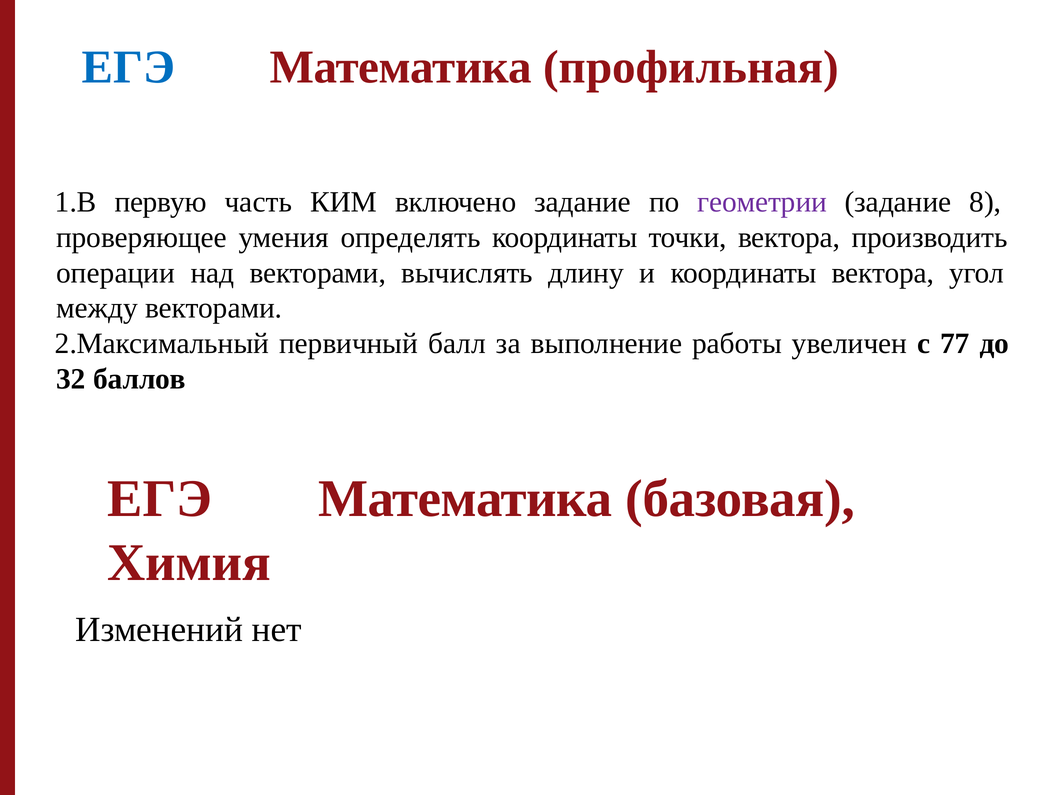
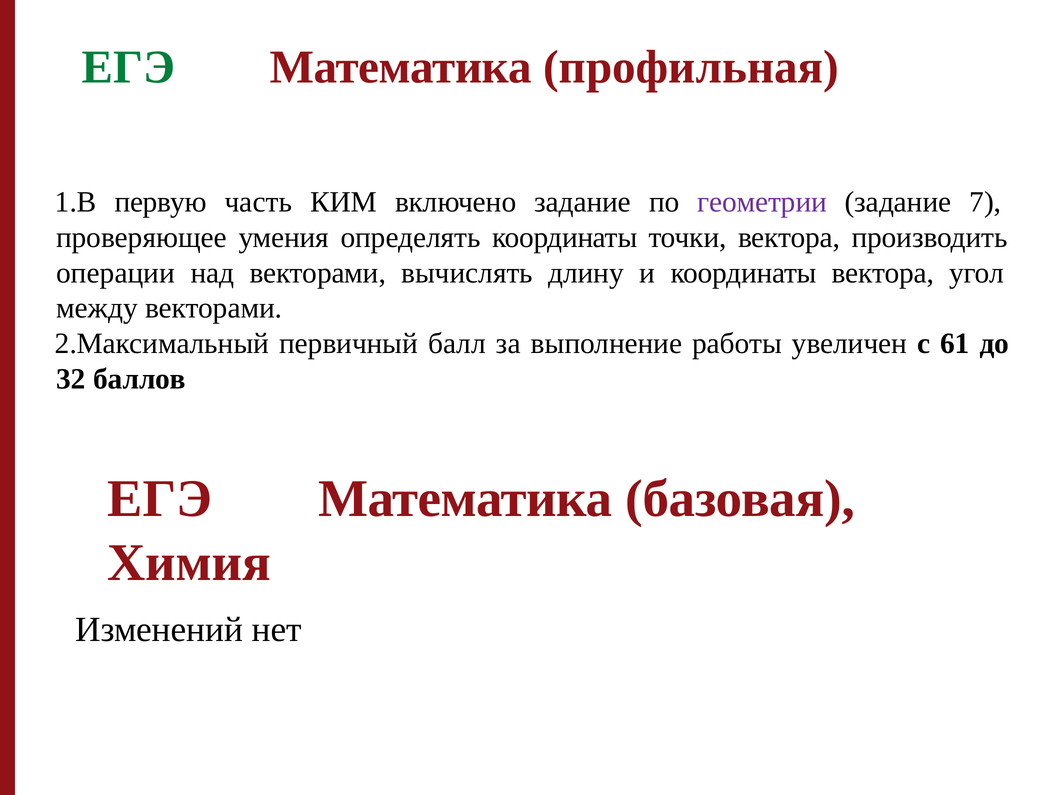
ЕГЭ colour: blue -> green (128, 67)
8: 8 -> 7 (985, 202)
77: 77 -> 61 (955, 343)
